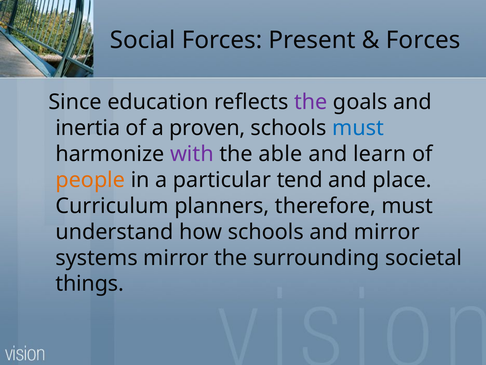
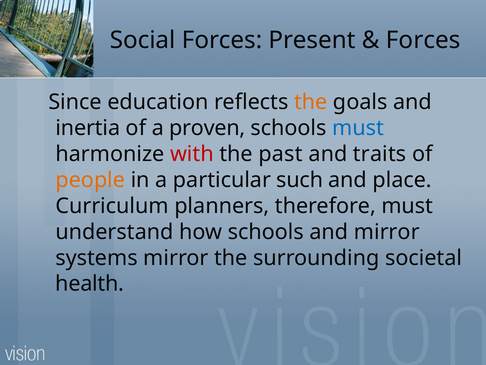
the colour: purple -> orange (311, 102)
with colour: purple -> red (192, 154)
able: able -> past (281, 154)
learn: learn -> traits (380, 154)
tend: tend -> such (300, 180)
things: things -> health (90, 283)
